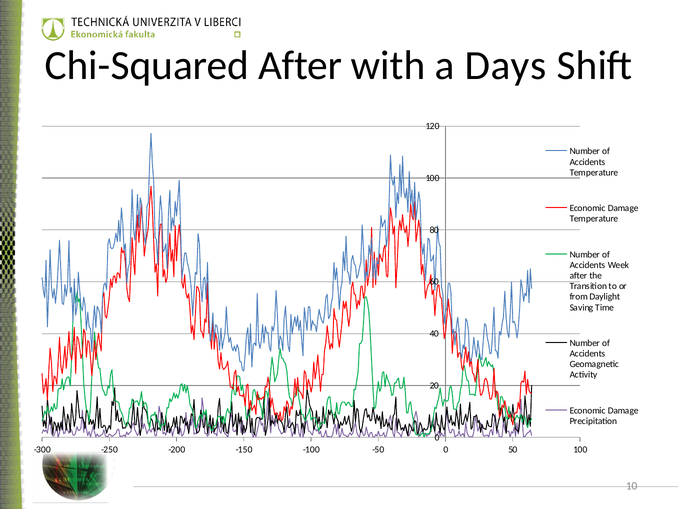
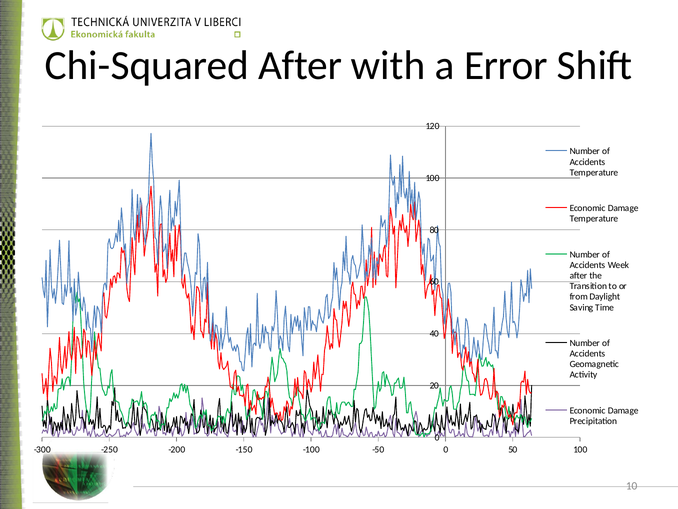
Days: Days -> Error (506, 66)
